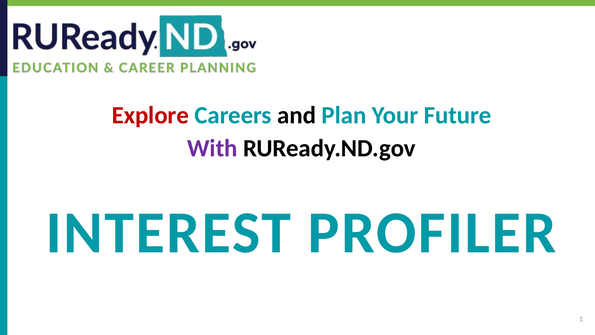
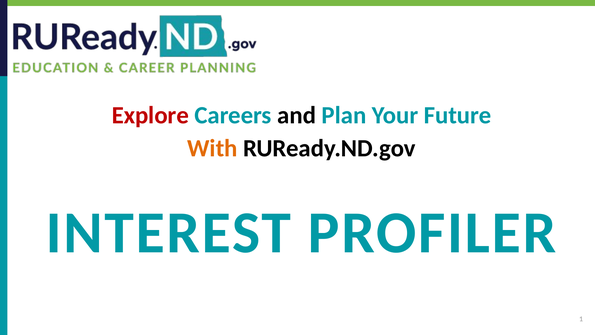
With colour: purple -> orange (212, 148)
